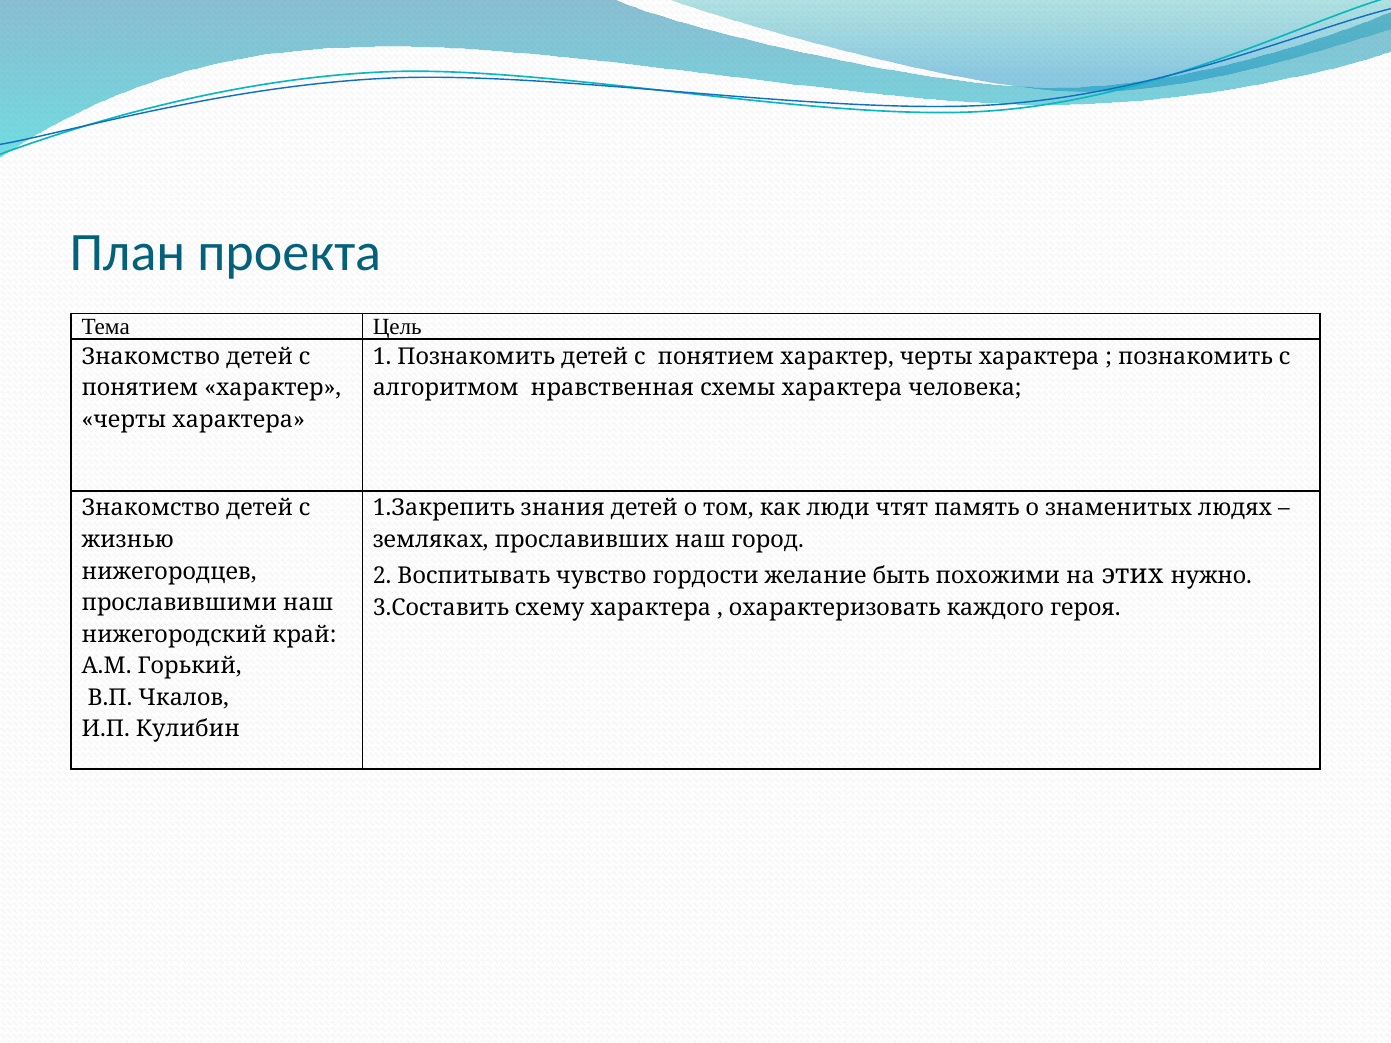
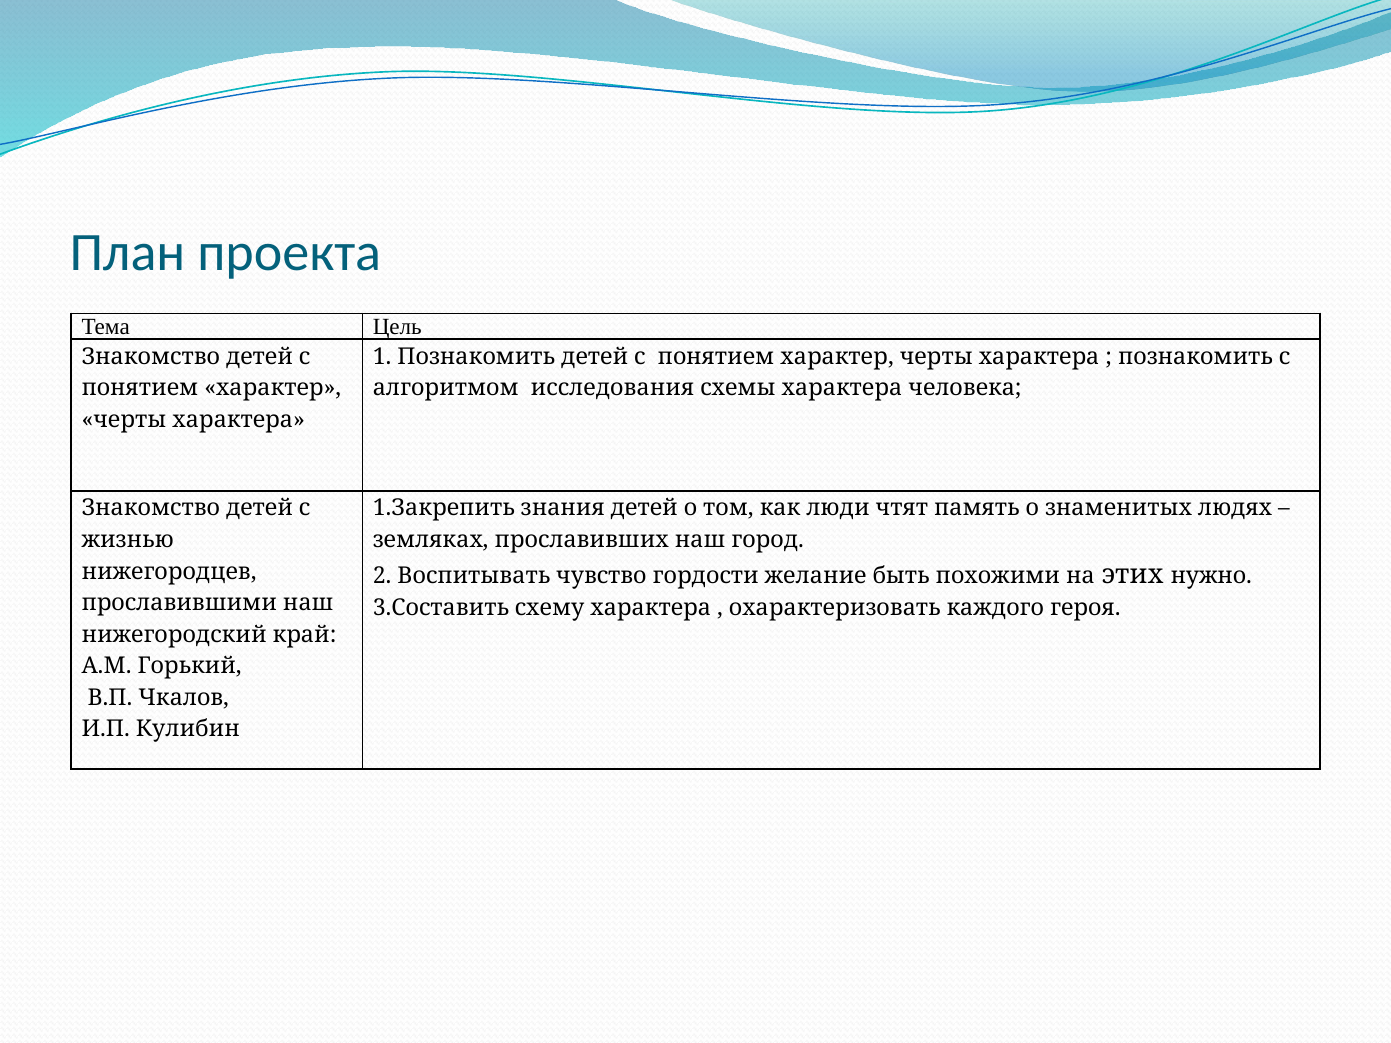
нравственная: нравственная -> исследования (612, 388)
